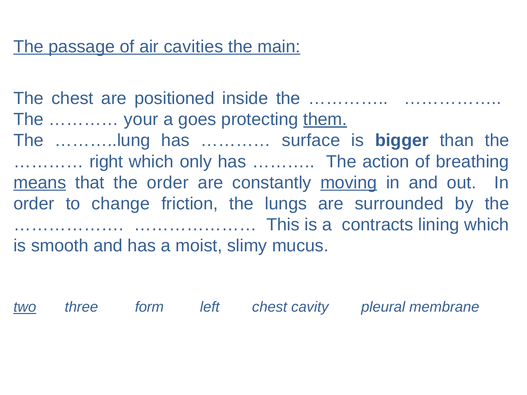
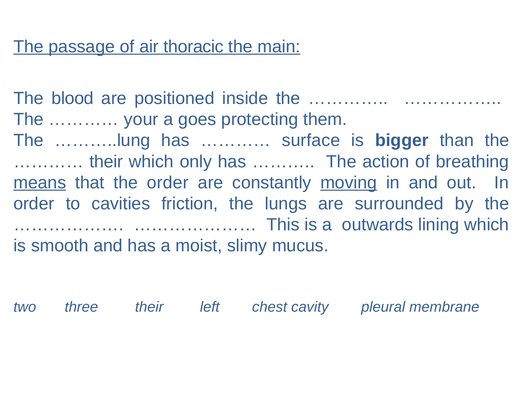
cavities: cavities -> thoracic (194, 47)
The chest: chest -> blood (73, 98)
them underline: present -> none (325, 120)
right: right -> their (106, 162)
change: change -> cavities (121, 204)
contracts: contracts -> outwards (378, 225)
two underline: present -> none (25, 307)
three form: form -> their (149, 307)
